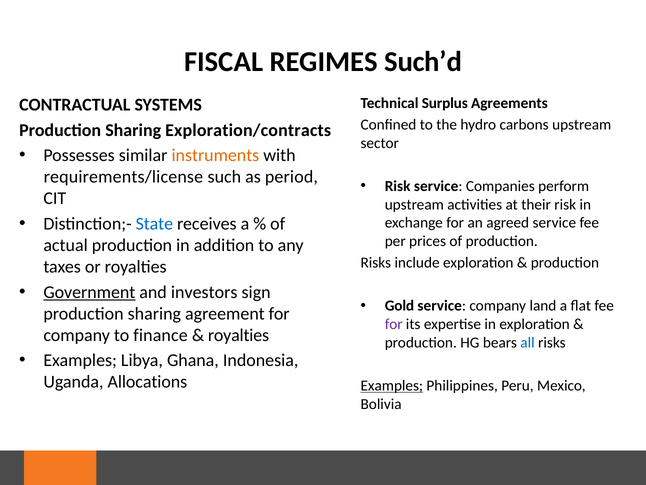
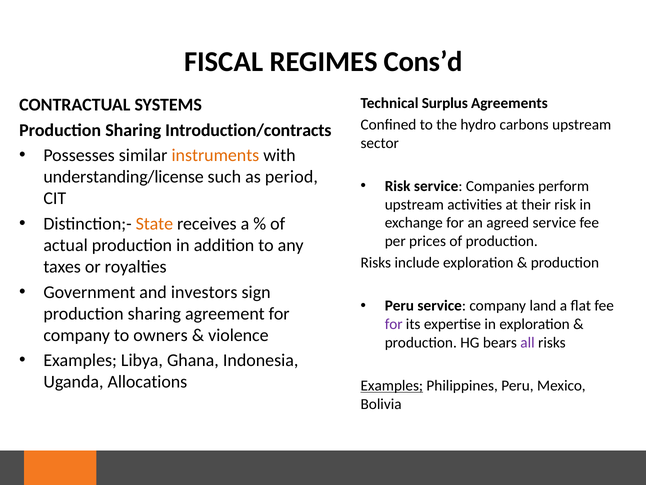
Such’d: Such’d -> Cons’d (423, 62)
Exploration/contracts: Exploration/contracts -> Introduction/contracts (248, 130)
requirements/license: requirements/license -> understanding/license (124, 177)
State colour: blue -> orange (154, 224)
Government underline: present -> none (89, 292)
Gold: Gold -> Peru (399, 306)
finance: finance -> owners (161, 335)
royalties: royalties -> violence (238, 335)
all colour: blue -> purple (528, 342)
